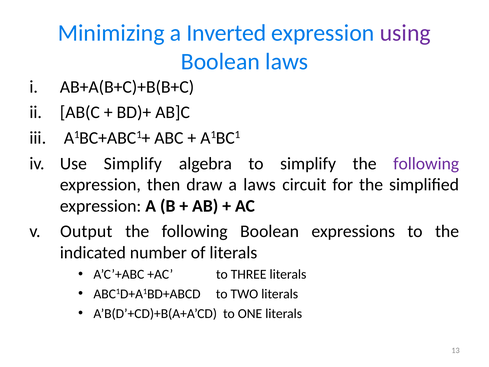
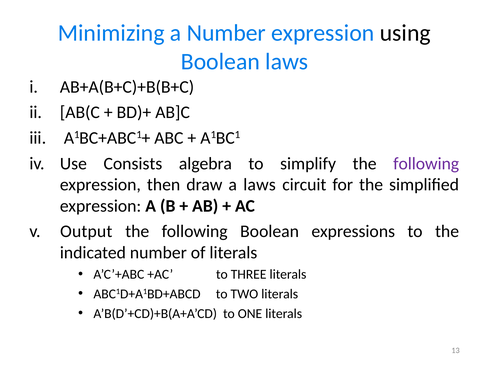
a Inverted: Inverted -> Number (226, 33)
using colour: purple -> black (405, 33)
Use Simplify: Simplify -> Consists (133, 163)
